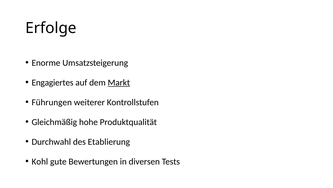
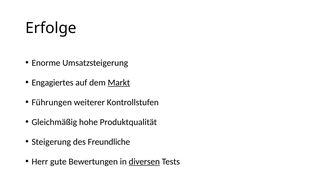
Durchwahl: Durchwahl -> Steigerung (51, 141)
Etablierung: Etablierung -> Freundliche (109, 141)
Kohl: Kohl -> Herr (40, 161)
diversen underline: none -> present (144, 161)
